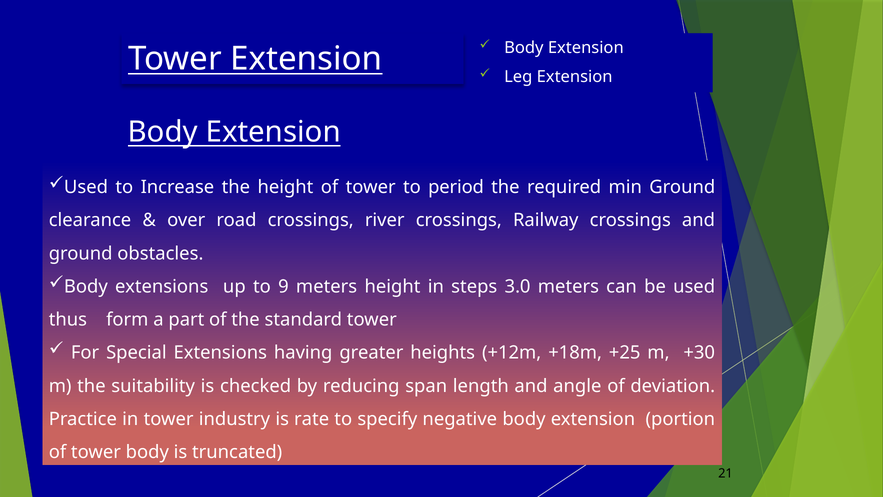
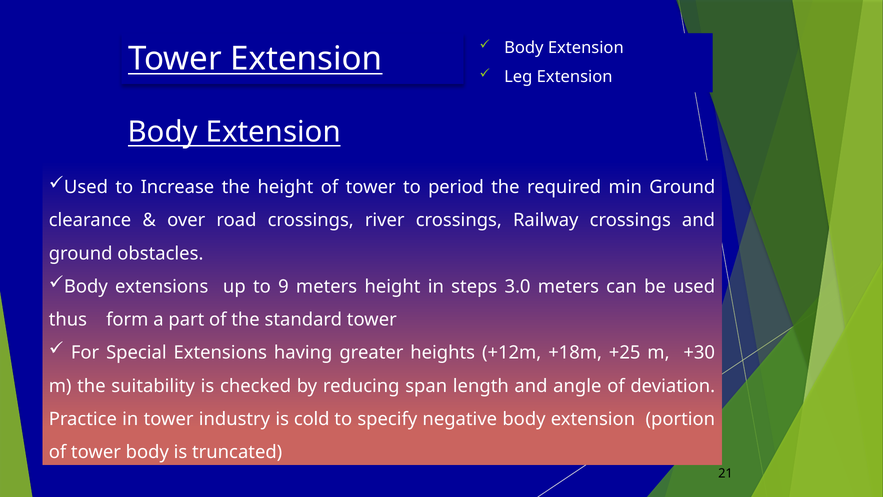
rate: rate -> cold (312, 419)
